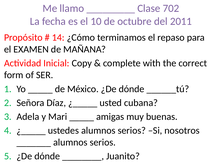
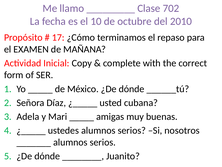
2011: 2011 -> 2010 (181, 21)
14: 14 -> 17 (58, 37)
